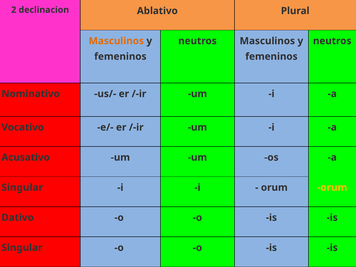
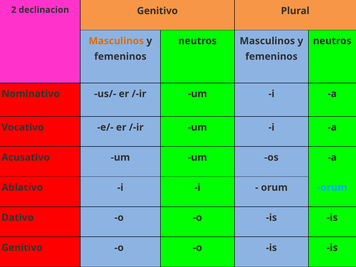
declinacion Ablativo: Ablativo -> Genitivo (157, 11)
Singular: Singular -> Ablativo (22, 187)
orum colour: yellow -> light blue (332, 187)
Singular: Singular -> Genitivo (22, 248)
